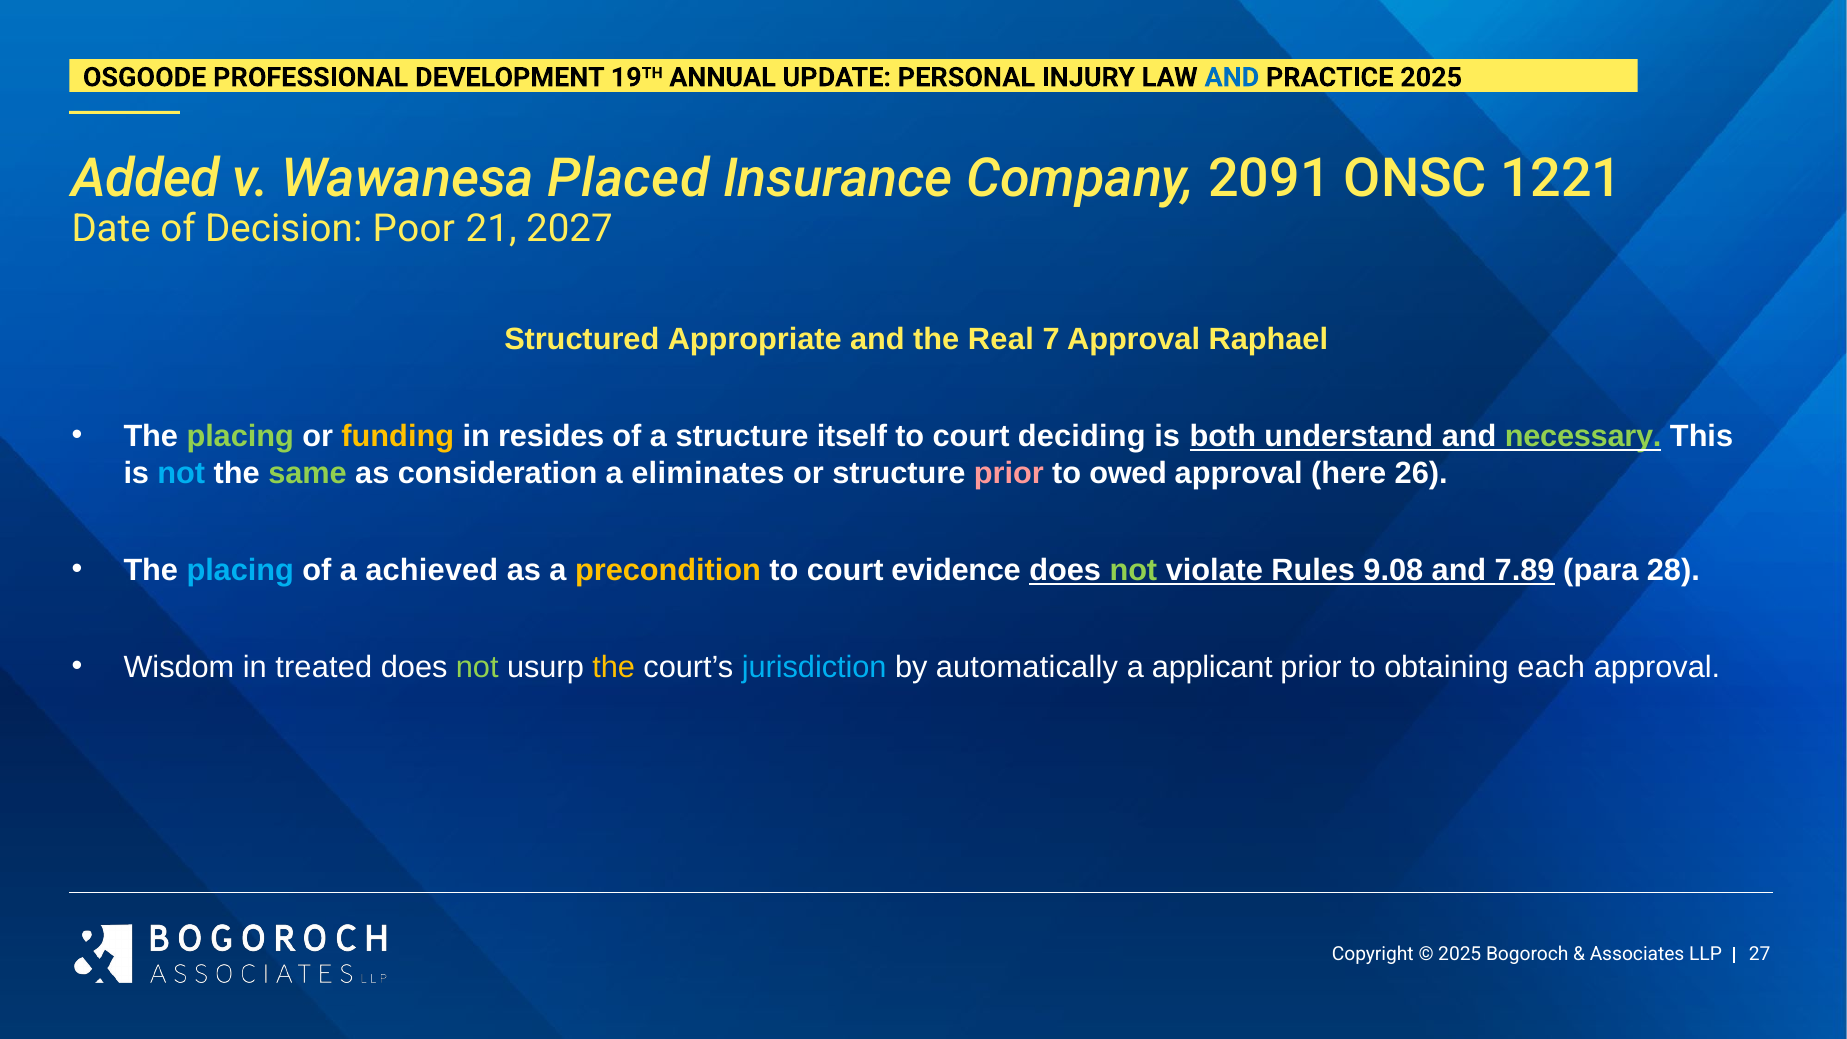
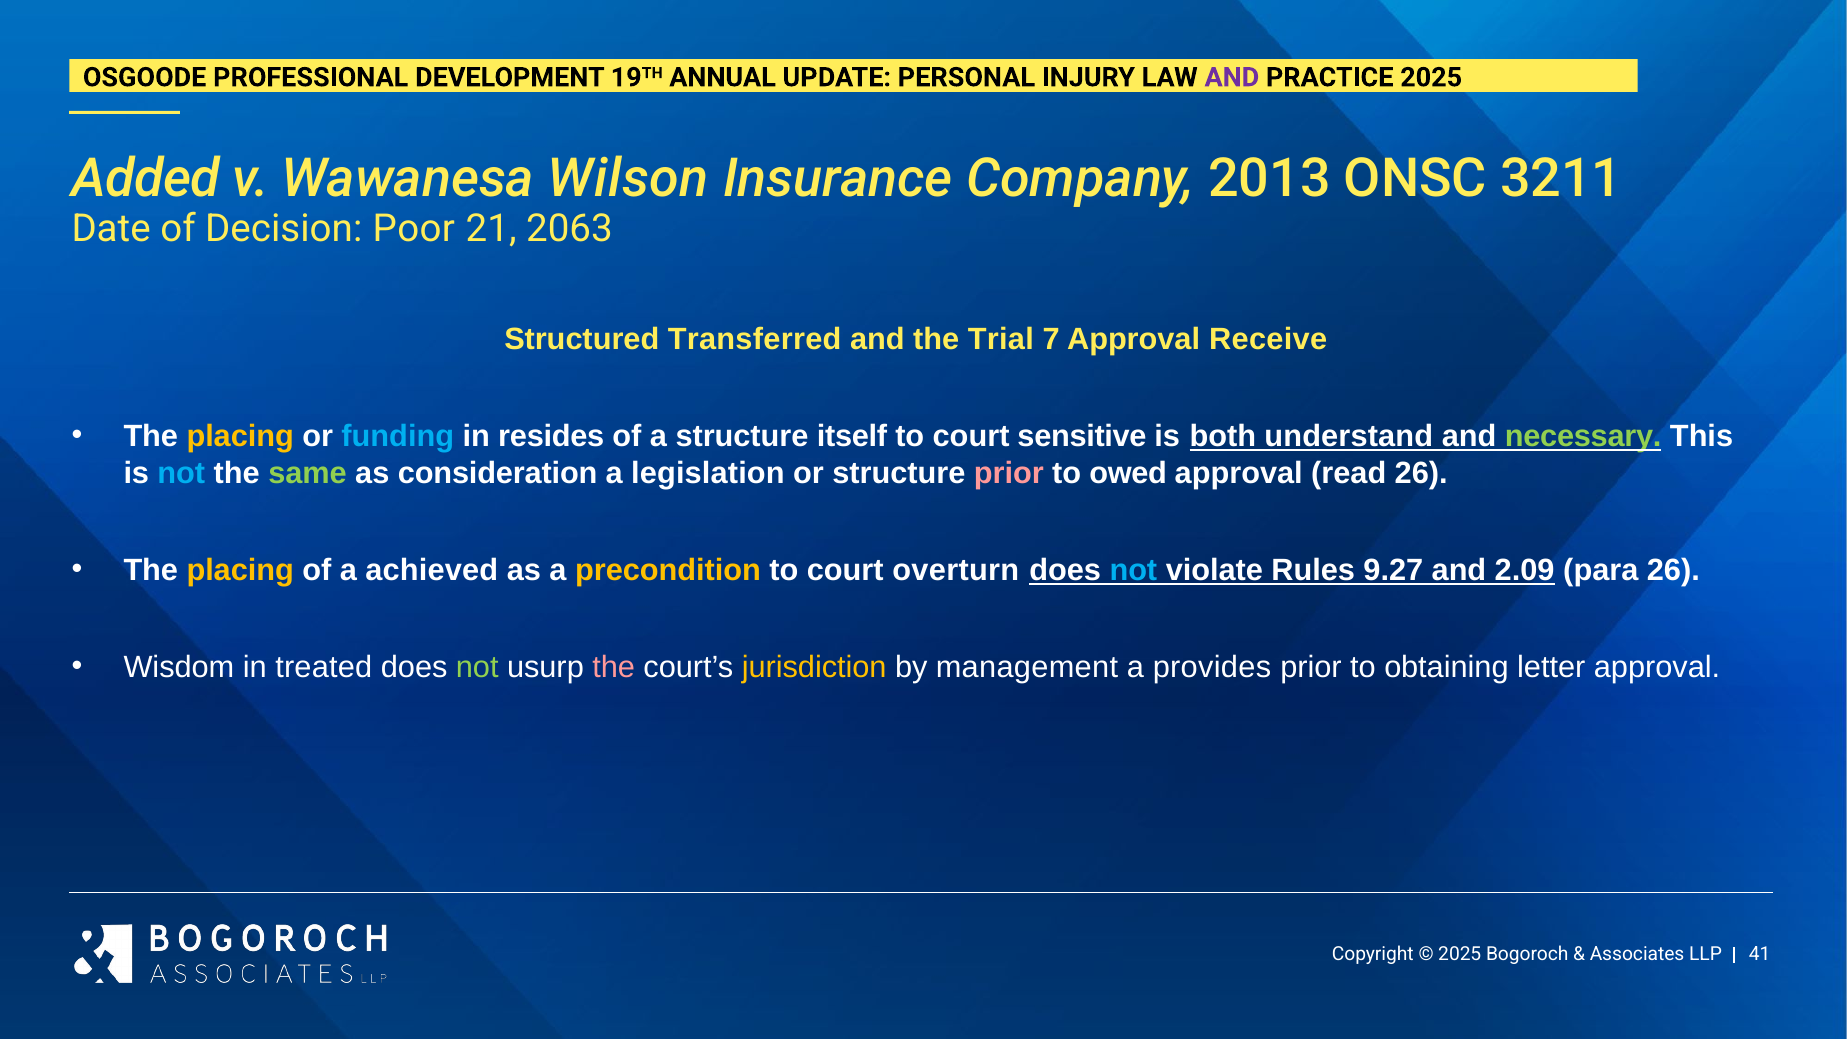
AND colour: blue -> purple (1232, 77)
Placed: Placed -> Wilson (628, 178)
2091: 2091 -> 2013 (1270, 178)
1221: 1221 -> 3211 (1561, 178)
2027: 2027 -> 2063 (569, 228)
Appropriate: Appropriate -> Transferred (755, 339)
Real: Real -> Trial (1001, 339)
Raphael: Raphael -> Receive (1268, 339)
placing colour: light green -> yellow (240, 436)
funding colour: yellow -> light blue (398, 436)
deciding: deciding -> sensitive (1082, 436)
eliminates: eliminates -> legislation (708, 473)
here: here -> read (1349, 473)
placing colour: light blue -> yellow (240, 570)
evidence: evidence -> overturn (956, 570)
not colour: light green -> light blue (1133, 570)
9.08: 9.08 -> 9.27 (1393, 570)
7.89: 7.89 -> 2.09 (1525, 570)
para 28: 28 -> 26 (1673, 570)
the colour: yellow -> pink (614, 667)
jurisdiction colour: light blue -> yellow (814, 667)
automatically: automatically -> management (1027, 667)
applicant: applicant -> provides (1212, 667)
each: each -> letter (1551, 667)
27: 27 -> 41 (1760, 954)
